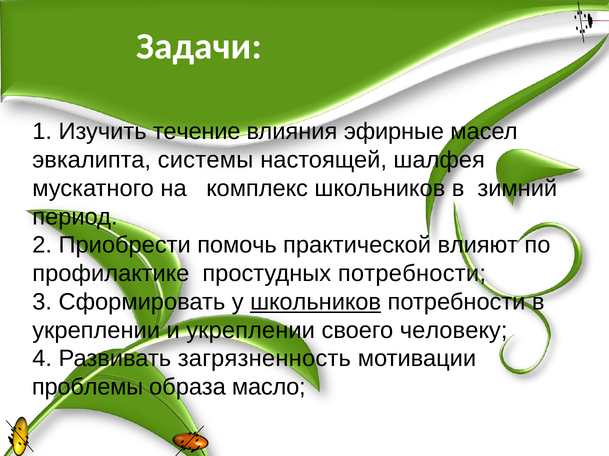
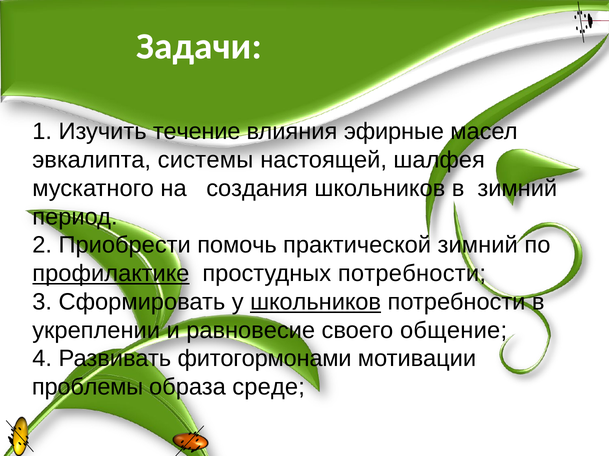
комплекс: комплекс -> создания (257, 189)
практической влияют: влияют -> зимний (478, 246)
профилактике underline: none -> present (111, 274)
и укреплении: укреплении -> равновесие (251, 331)
человеку: человеку -> общение (454, 331)
загрязненность: загрязненность -> фитогормонами (265, 359)
масло: масло -> среде (269, 388)
